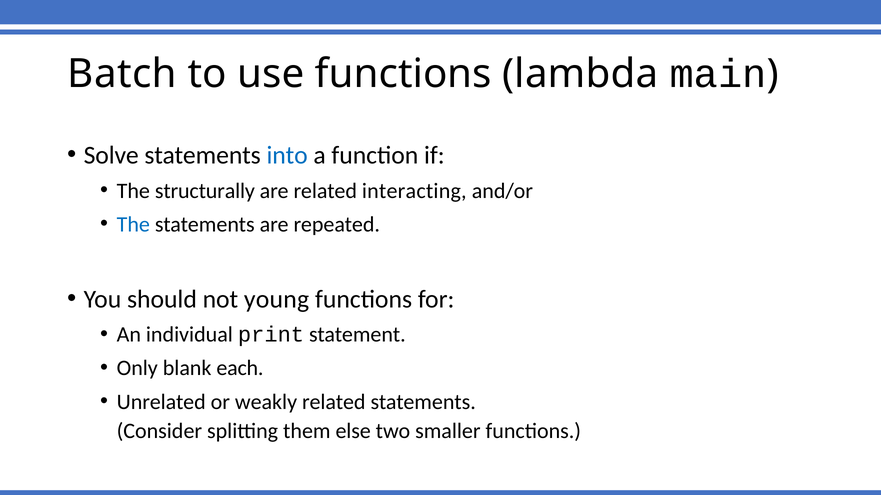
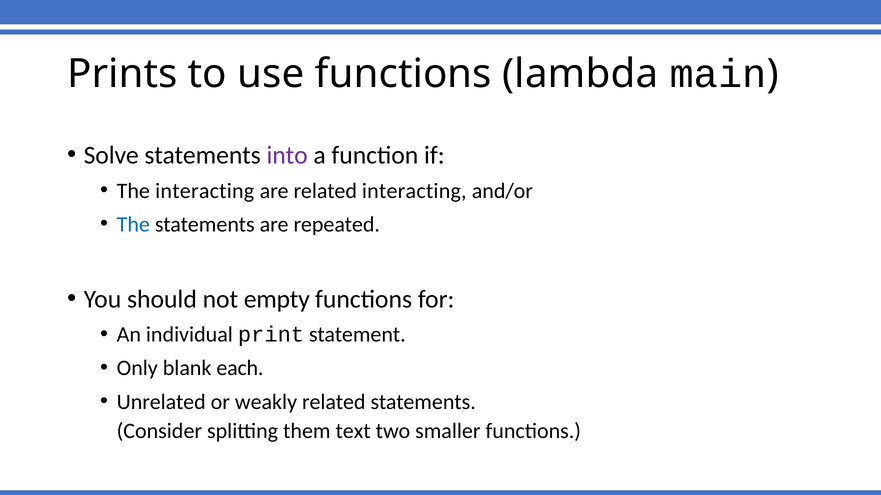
Batch: Batch -> Prints (122, 74)
into colour: blue -> purple (287, 155)
The structurally: structurally -> interacting (205, 191)
young: young -> empty (277, 299)
else: else -> text (353, 431)
